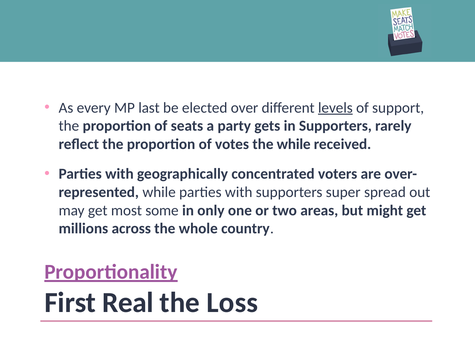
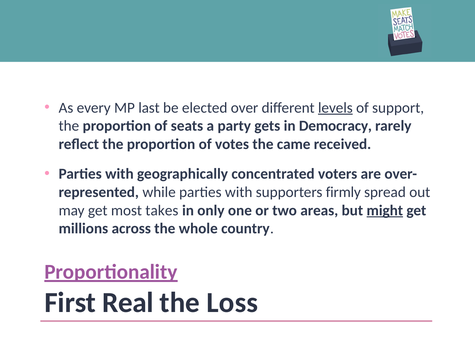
in Supporters: Supporters -> Democracy (335, 126)
the while: while -> came (294, 144)
super: super -> firmly (343, 192)
some: some -> takes (162, 211)
might underline: none -> present (385, 211)
